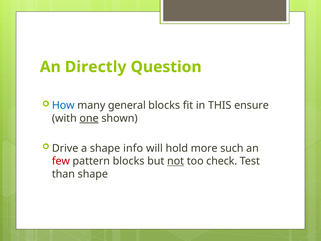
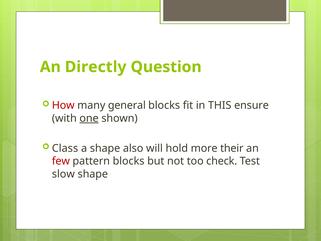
How colour: blue -> red (63, 105)
Drive: Drive -> Class (65, 148)
info: info -> also (133, 148)
such: such -> their (232, 148)
not underline: present -> none (176, 161)
than: than -> slow (63, 174)
